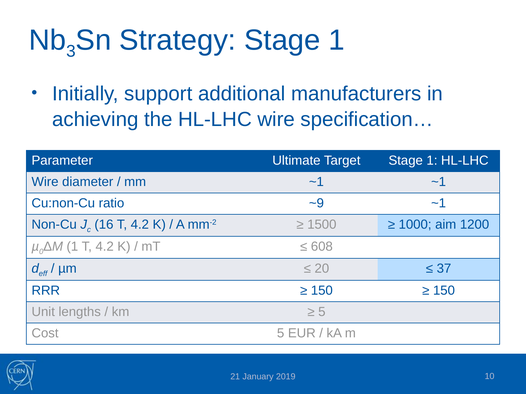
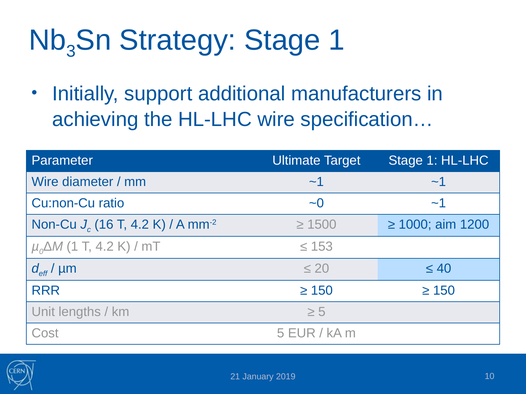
~9: ~9 -> ~0 (316, 203)
608: 608 -> 153 (322, 247)
37: 37 -> 40 (444, 269)
